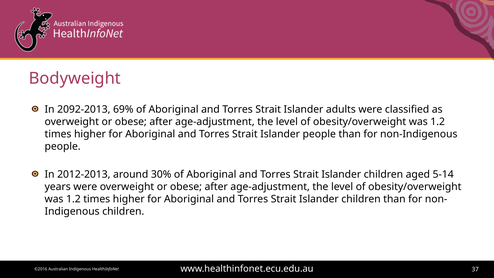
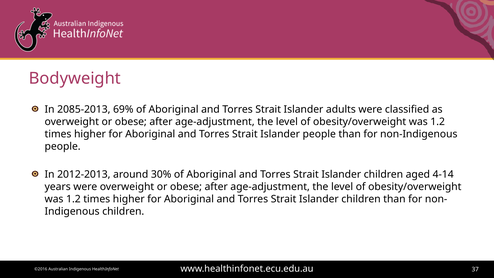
2092-2013: 2092-2013 -> 2085-2013 (84, 109)
5-14: 5-14 -> 4-14 (443, 174)
